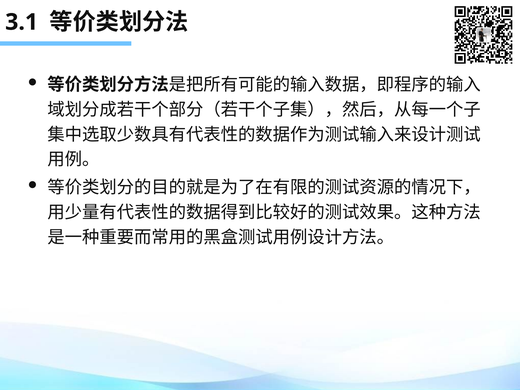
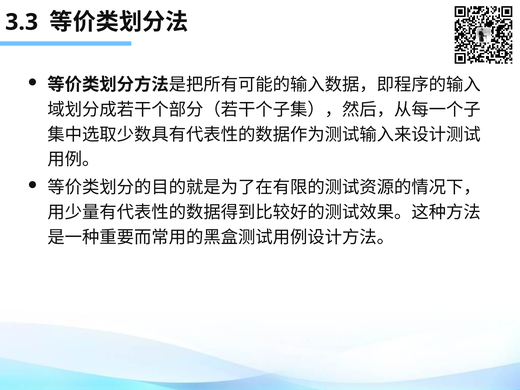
3.1: 3.1 -> 3.3 (22, 22)
